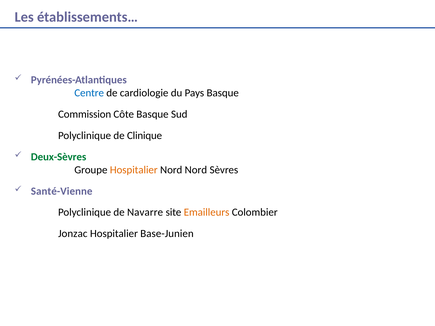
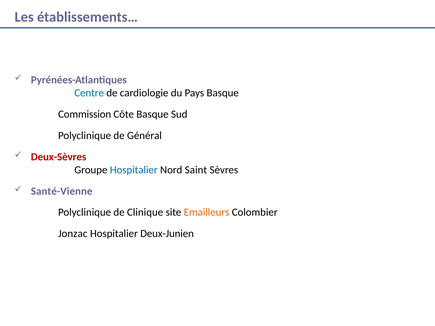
Clinique: Clinique -> Général (144, 136)
Deux-Sèvres colour: green -> red (59, 157)
Hospitalier colour: orange -> blue (134, 170)
Nord Nord: Nord -> Saint (196, 170)
Navarre: Navarre -> Clinique (145, 213)
Base-Junien: Base-Junien -> Deux-Junien (167, 234)
